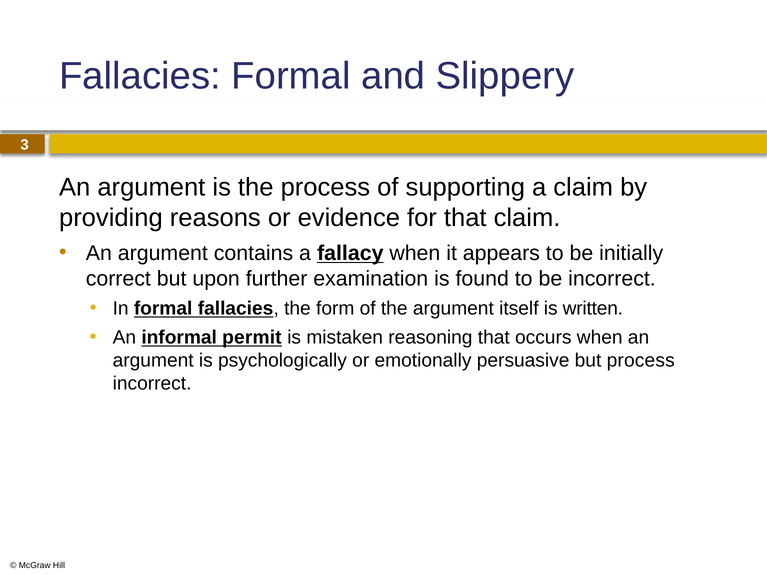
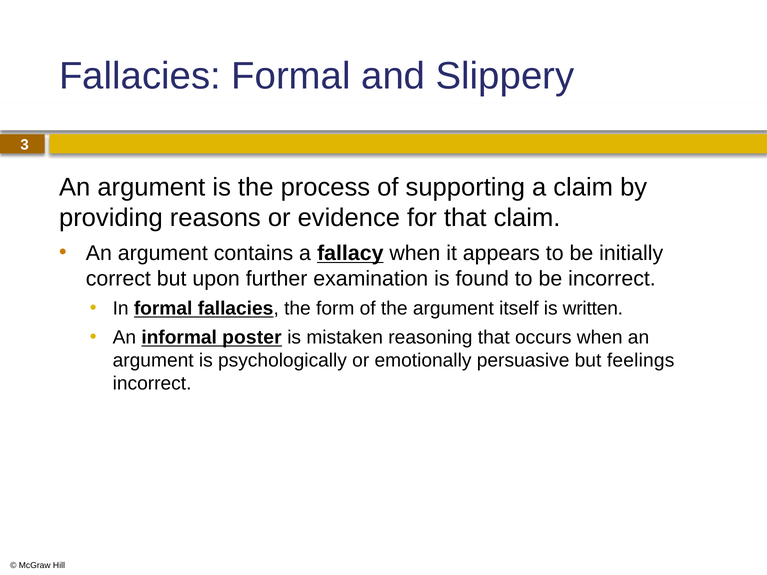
permit: permit -> poster (252, 338)
but process: process -> feelings (641, 361)
